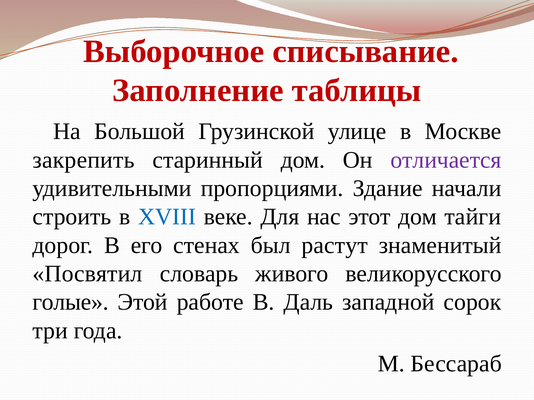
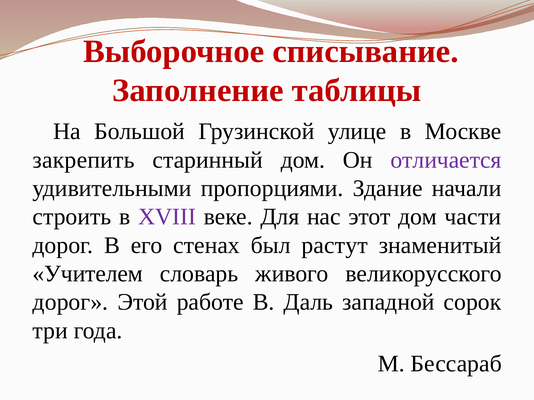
XVIII colour: blue -> purple (167, 217)
тайги: тайги -> части (473, 217)
Посвятил: Посвятил -> Учителем (88, 274)
голые: голые -> дорог (70, 302)
